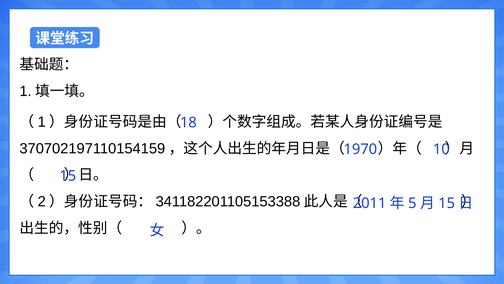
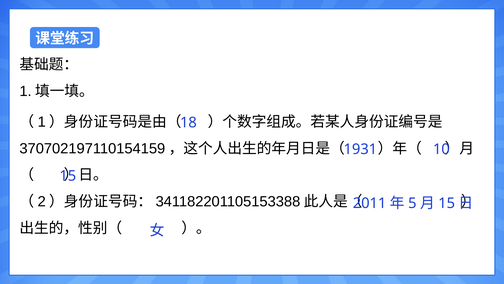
1970: 1970 -> 1931 (360, 149)
